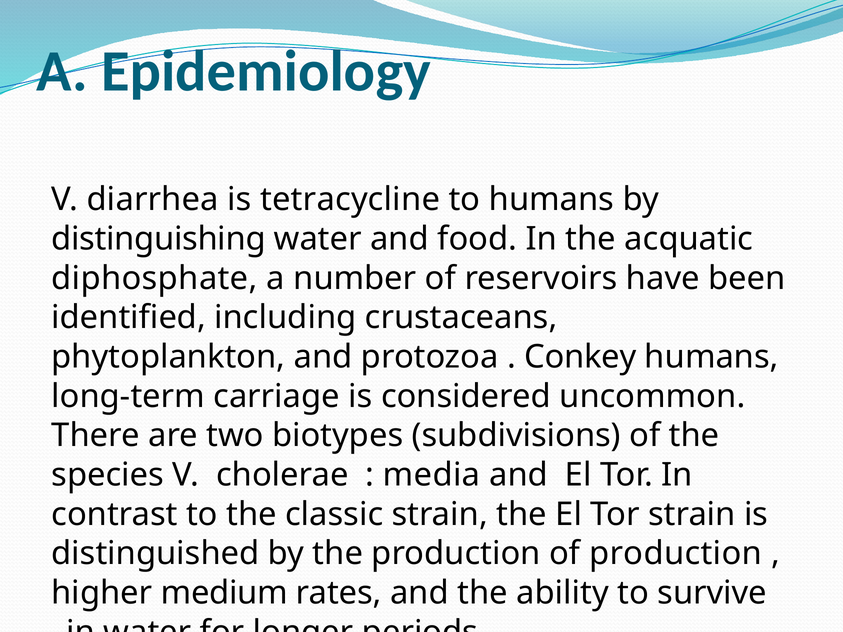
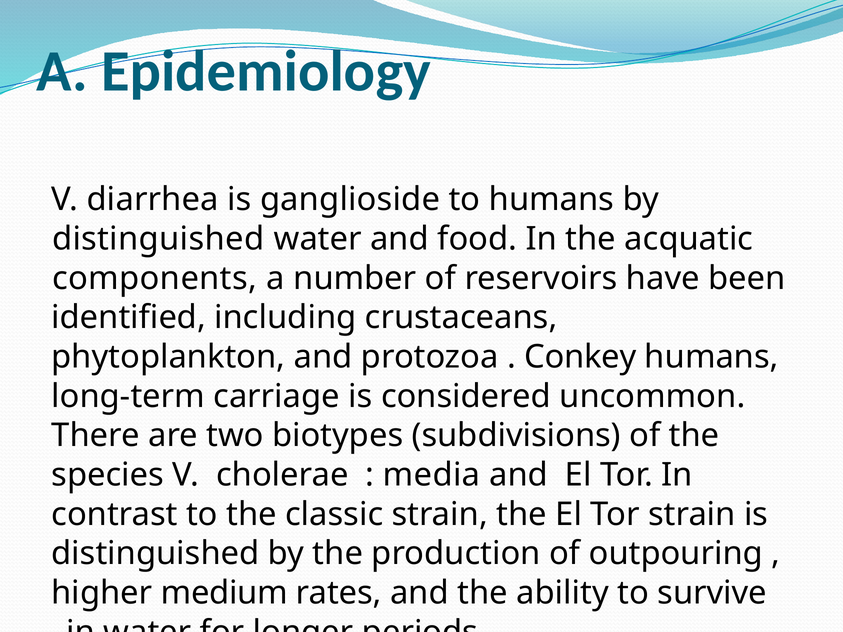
tetracycline: tetracycline -> ganglioside (350, 200)
distinguishing: distinguishing -> distinguished (158, 239)
diphosphate: diphosphate -> components (155, 278)
of production: production -> outpouring (676, 554)
